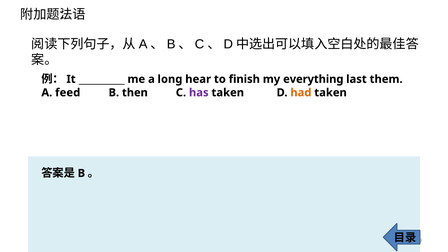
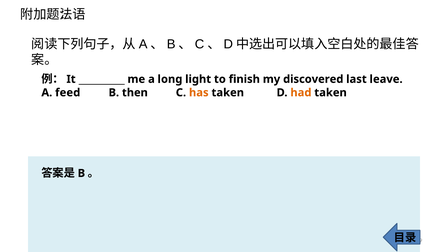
hear: hear -> light (198, 79)
everything: everything -> discovered (313, 79)
them: them -> leave (386, 79)
has colour: purple -> orange (199, 93)
